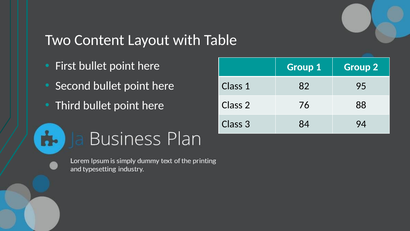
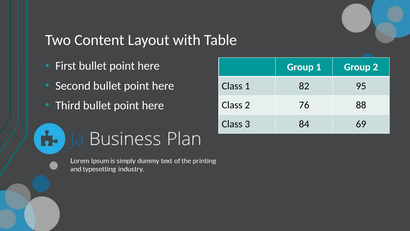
94: 94 -> 69 (361, 124)
